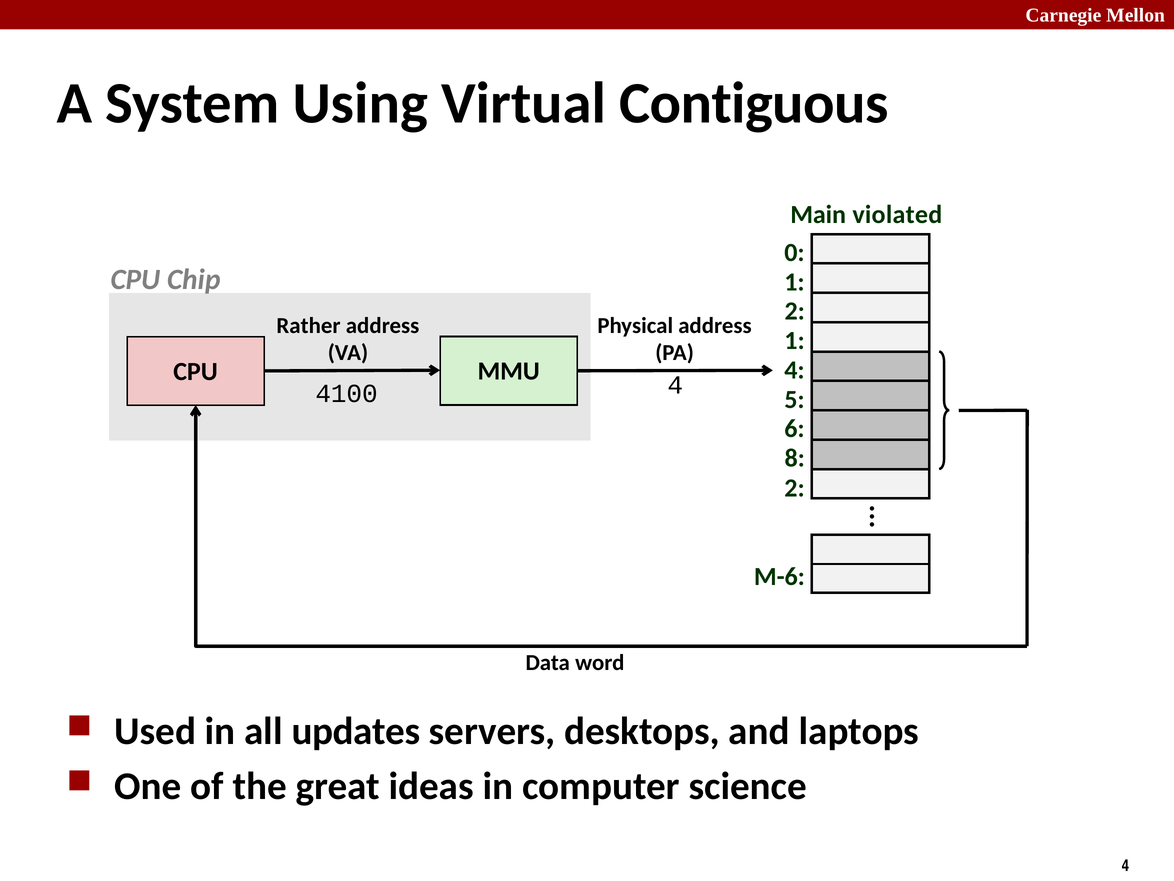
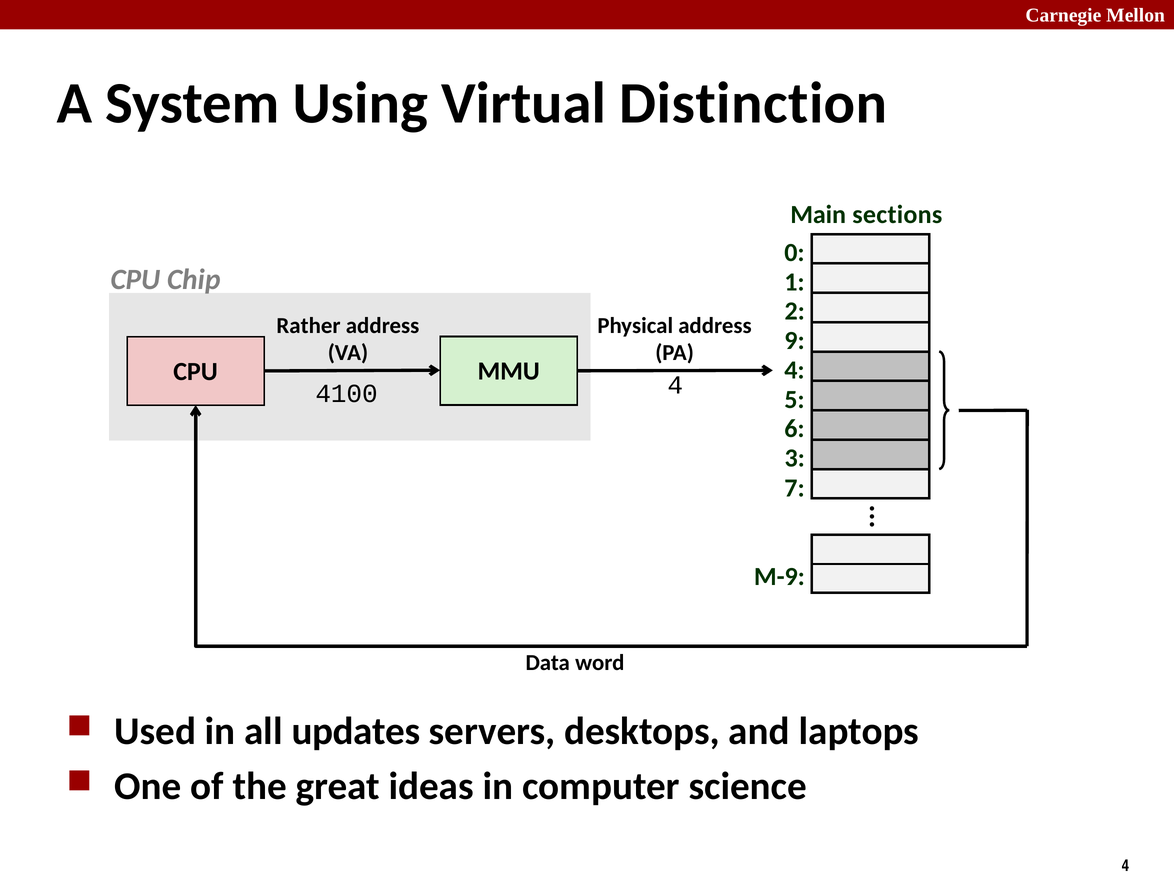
Contiguous: Contiguous -> Distinction (753, 103)
violated: violated -> sections (897, 215)
1: 1 -> 9 (795, 341)
8: 8 -> 3 (795, 458)
2: 2 -> 7 (795, 488)
M-6: M-6 -> M-9 (779, 576)
